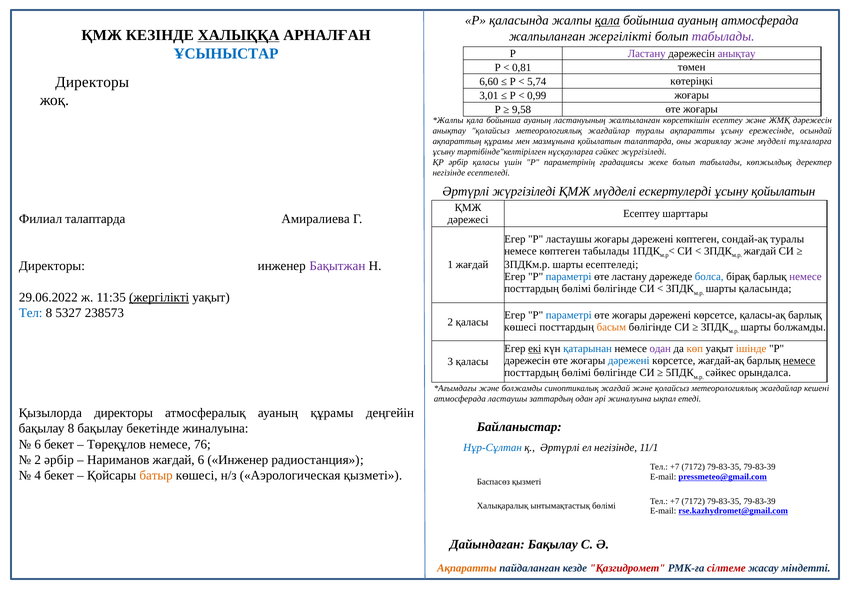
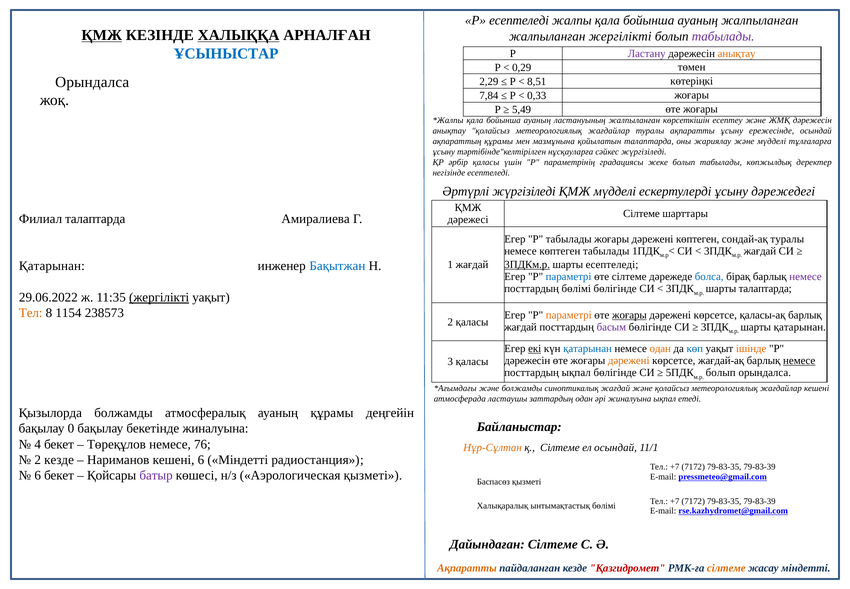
Р қаласында: қаласында -> есептеледі (519, 21)
қала underline: present -> none (607, 21)
ауаның атмосферада: атмосферада -> жалпыланған (760, 21)
ҚМЖ underline: none -> present (102, 35)
анықтау colour: purple -> orange (737, 53)
0,81: 0,81 -> 0,29 (522, 67)
Директоры: Директоры -> Орындалса (92, 82)
6,60: 6,60 -> 2,29 (489, 81)
5,74: 5,74 -> 8,51 (537, 81)
3,01: 3,01 -> 7,84 (489, 95)
0,99: 0,99 -> 0,33 (537, 95)
9,58: 9,58 -> 5,49 (522, 109)
ұсыну қойылатын: қойылатын -> дәрежедегі (783, 191)
Есептеу: Есептеу -> Сілтеме (641, 213)
Р ластаушы: ластаушы -> табылады (569, 239)
3ПДКм.р underline: none -> present (527, 264)
Директоры: Директоры -> Қатарынан (52, 266)
Бақытжан colour: purple -> blue (337, 266)
өте ластану: ластану -> сілтеме (629, 276)
шарты қаласында: қаласында -> талаптарда (765, 288)
Тел colour: blue -> orange (31, 313)
5327: 5327 -> 1154 (68, 313)
параметрі colour: blue -> orange (569, 315)
жоғары underline: none -> present (629, 315)
көшесі: көшесі -> жағдай (521, 327)
басым colour: orange -> purple (611, 327)
шарты болжамды: болжамды -> қатарынан (800, 327)
одан colour: purple -> orange (660, 348)
көп colour: orange -> blue (695, 348)
дәрежені colour: blue -> orange (629, 360)
бөлімі: бөлімі -> ықпал (576, 372)
сәйкес: сәйкес -> болып (721, 372)
Қызылорда директоры: директоры -> болжамды (124, 412)
бақылау 8: 8 -> 0 (71, 428)
6: 6 -> 4 (38, 444)
Нұр-Сұлтан colour: blue -> orange (493, 447)
қ Әртүрлі: Әртүрлі -> Сілтеме (560, 447)
ел негізінде: негізінде -> осындай (616, 447)
2 әрбір: әрбір -> кезде (59, 459)
Нариманов жағдай: жағдай -> кешені (174, 459)
6 Инженер: Инженер -> Міндетті (238, 459)
4: 4 -> 6 (38, 475)
батыр colour: orange -> purple (156, 475)
Дайындаған Бақылау: Бақылау -> Сілтеме (553, 544)
сілтеме colour: red -> orange (726, 568)
